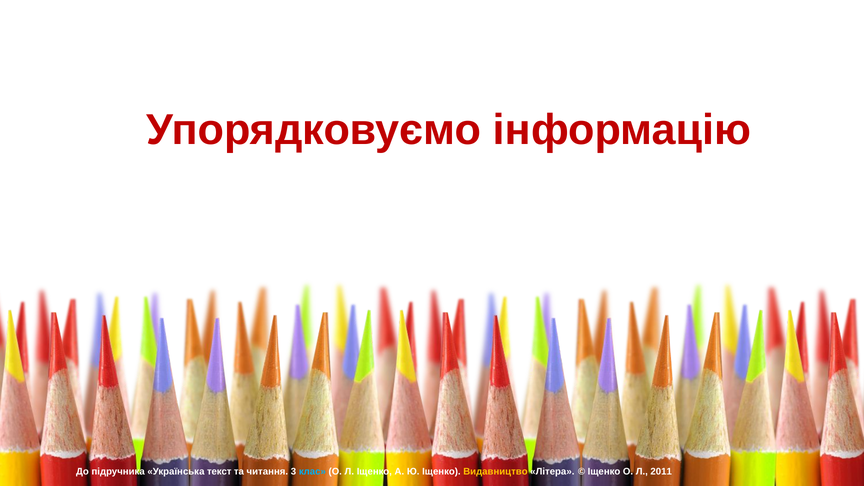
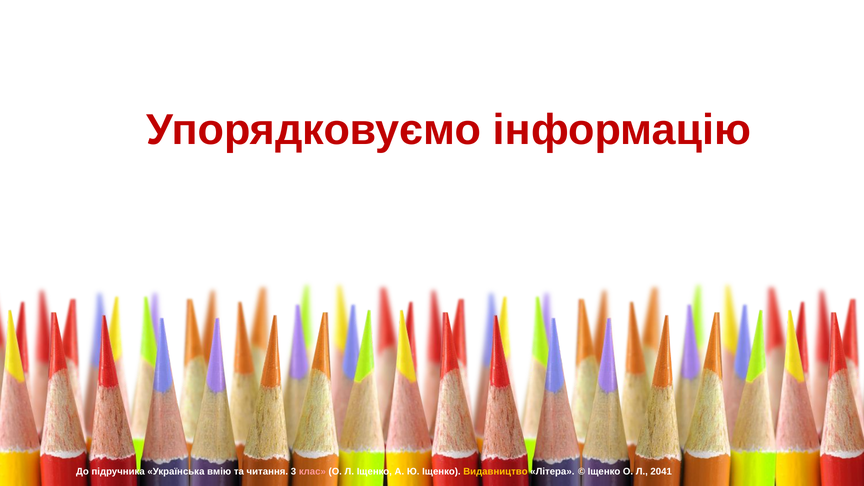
текст: текст -> вмію (219, 471)
клас colour: light blue -> pink (312, 471)
2011: 2011 -> 2041 (661, 471)
